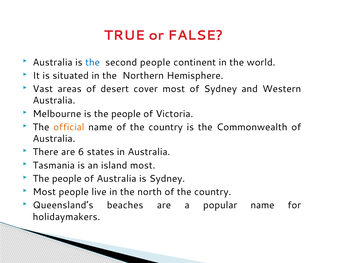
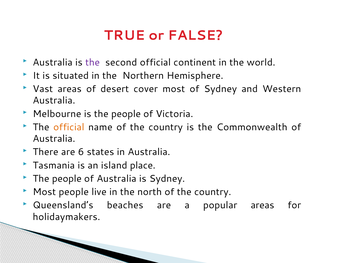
the colour: blue -> purple (93, 62)
second people: people -> official (155, 62)
island most: most -> place (143, 165)
popular name: name -> areas (262, 205)
